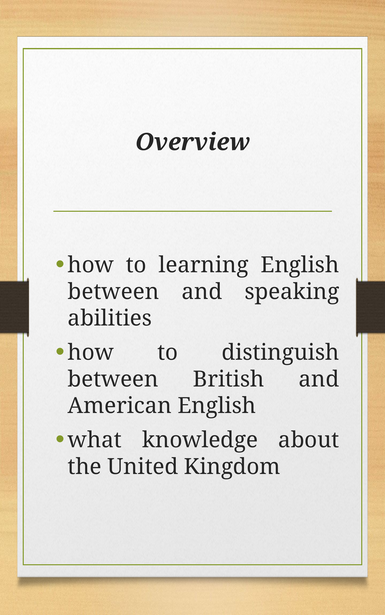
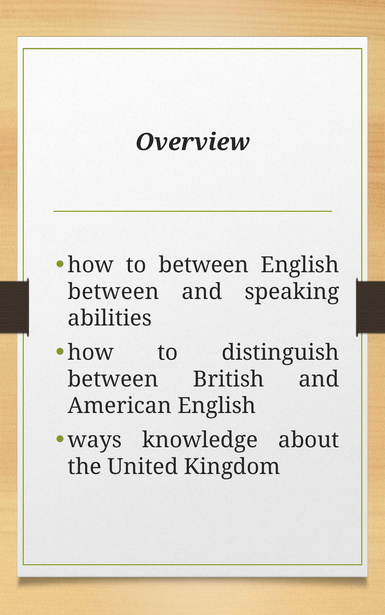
to learning: learning -> between (204, 266)
what: what -> ways (95, 441)
